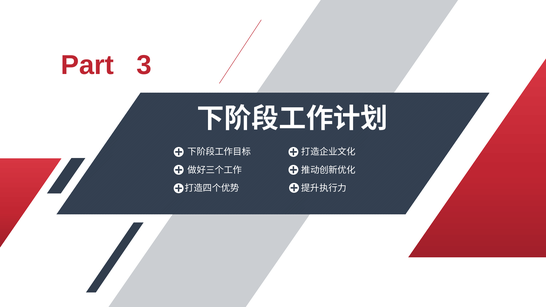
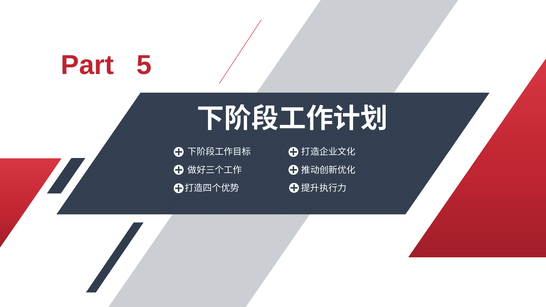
3: 3 -> 5 (144, 65)
